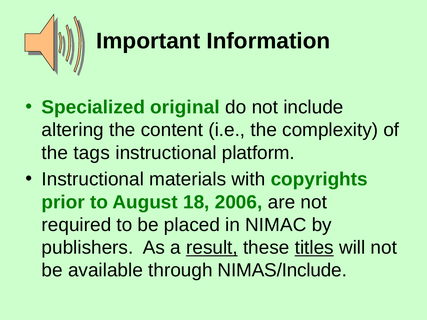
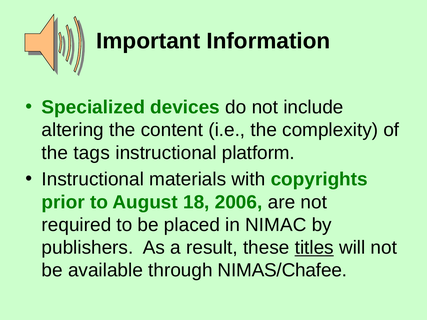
original: original -> devices (185, 107)
result underline: present -> none (212, 248)
NIMAS/Include: NIMAS/Include -> NIMAS/Chafee (282, 271)
